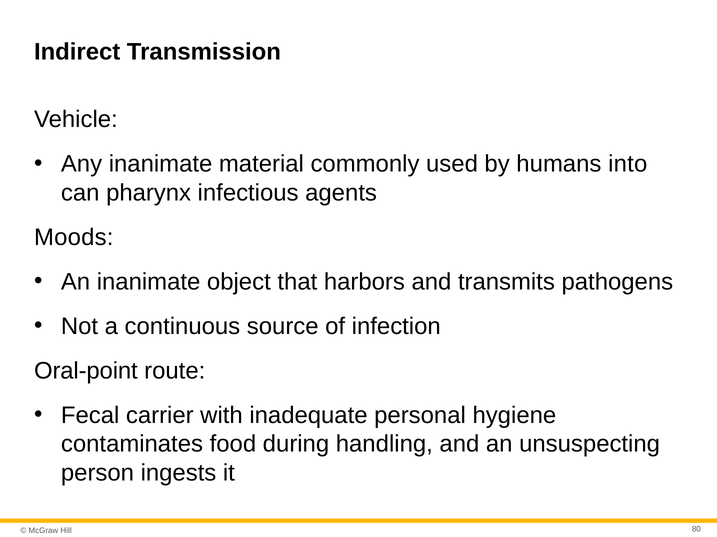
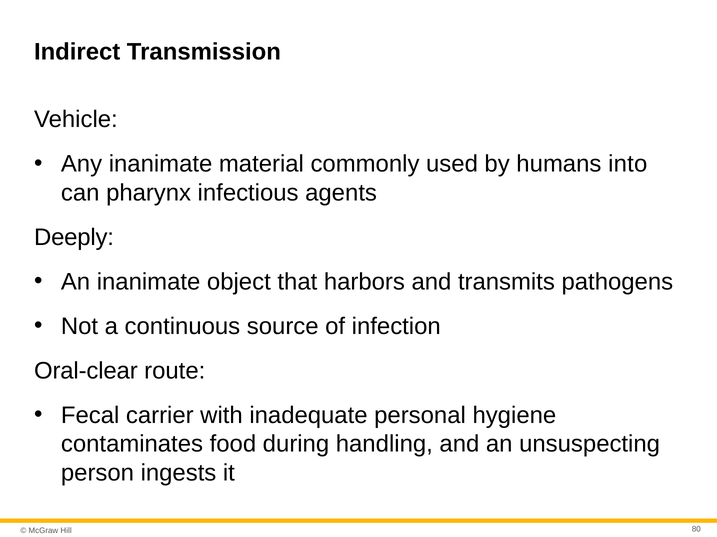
Moods: Moods -> Deeply (74, 238)
Oral-point: Oral-point -> Oral-clear (86, 371)
